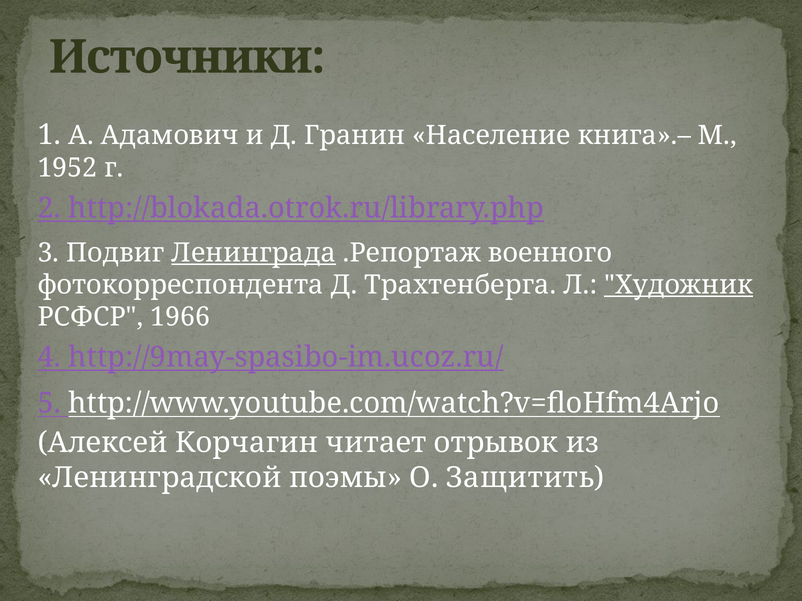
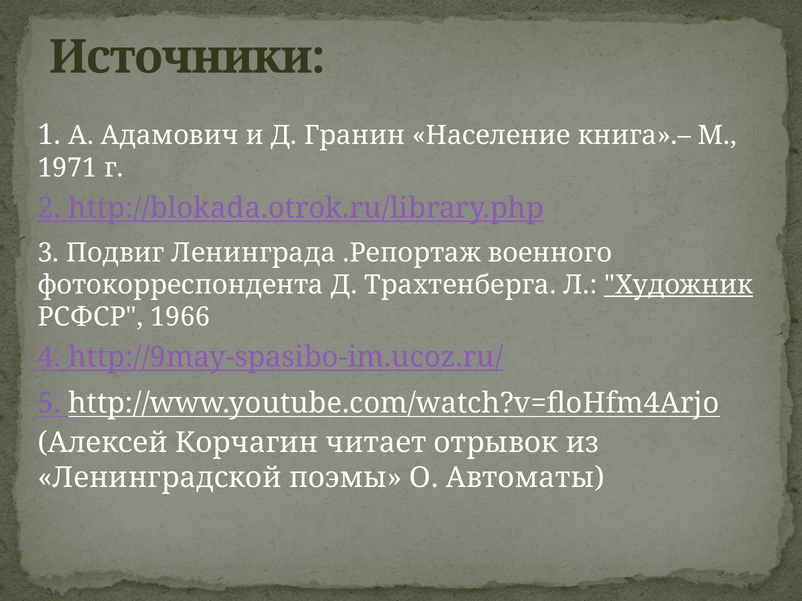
1952: 1952 -> 1971 (67, 168)
Ленинграда underline: present -> none (254, 253)
Защитить: Защитить -> Автоматы (525, 478)
